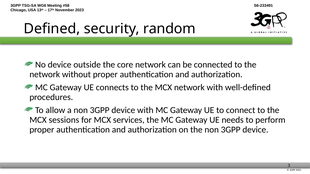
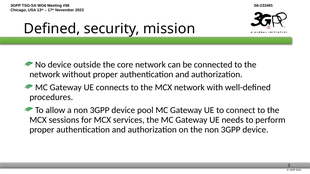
random: random -> mission (169, 29)
device with: with -> pool (145, 110)
